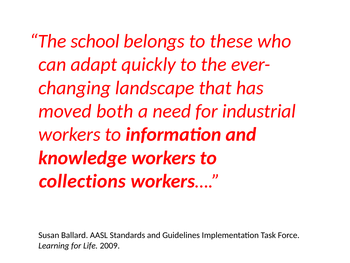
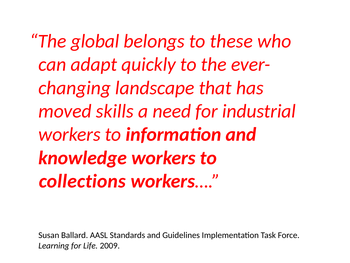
school: school -> global (95, 41)
both: both -> skills (115, 111)
